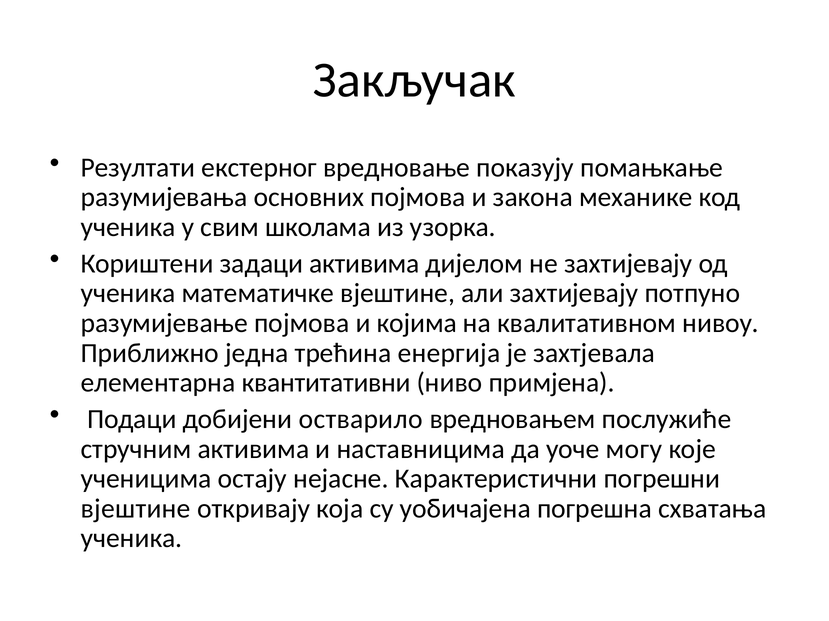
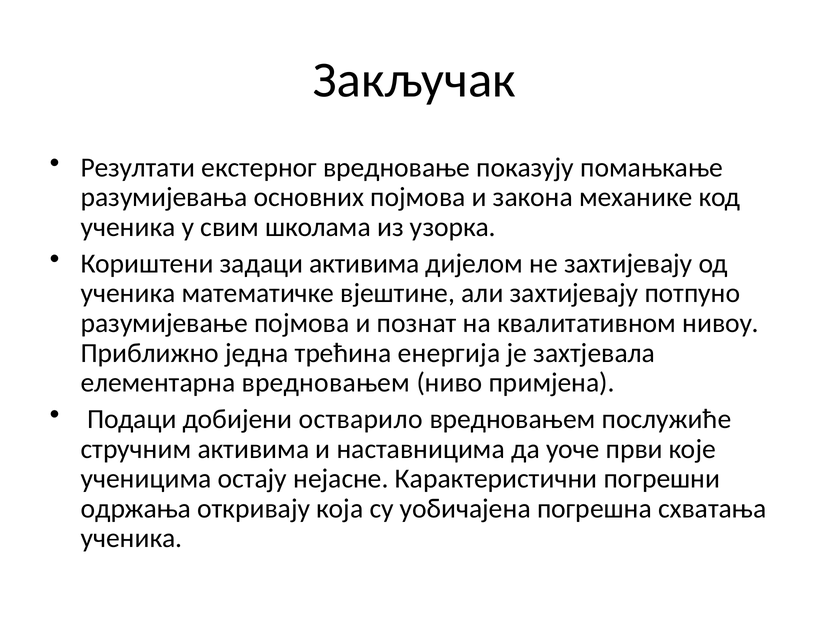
којима: којима -> познат (417, 324)
елементарна квантитативни: квантитативни -> вредновањем (326, 383)
могу: могу -> први (634, 449)
вјештине: вјештине -> одржања (136, 509)
